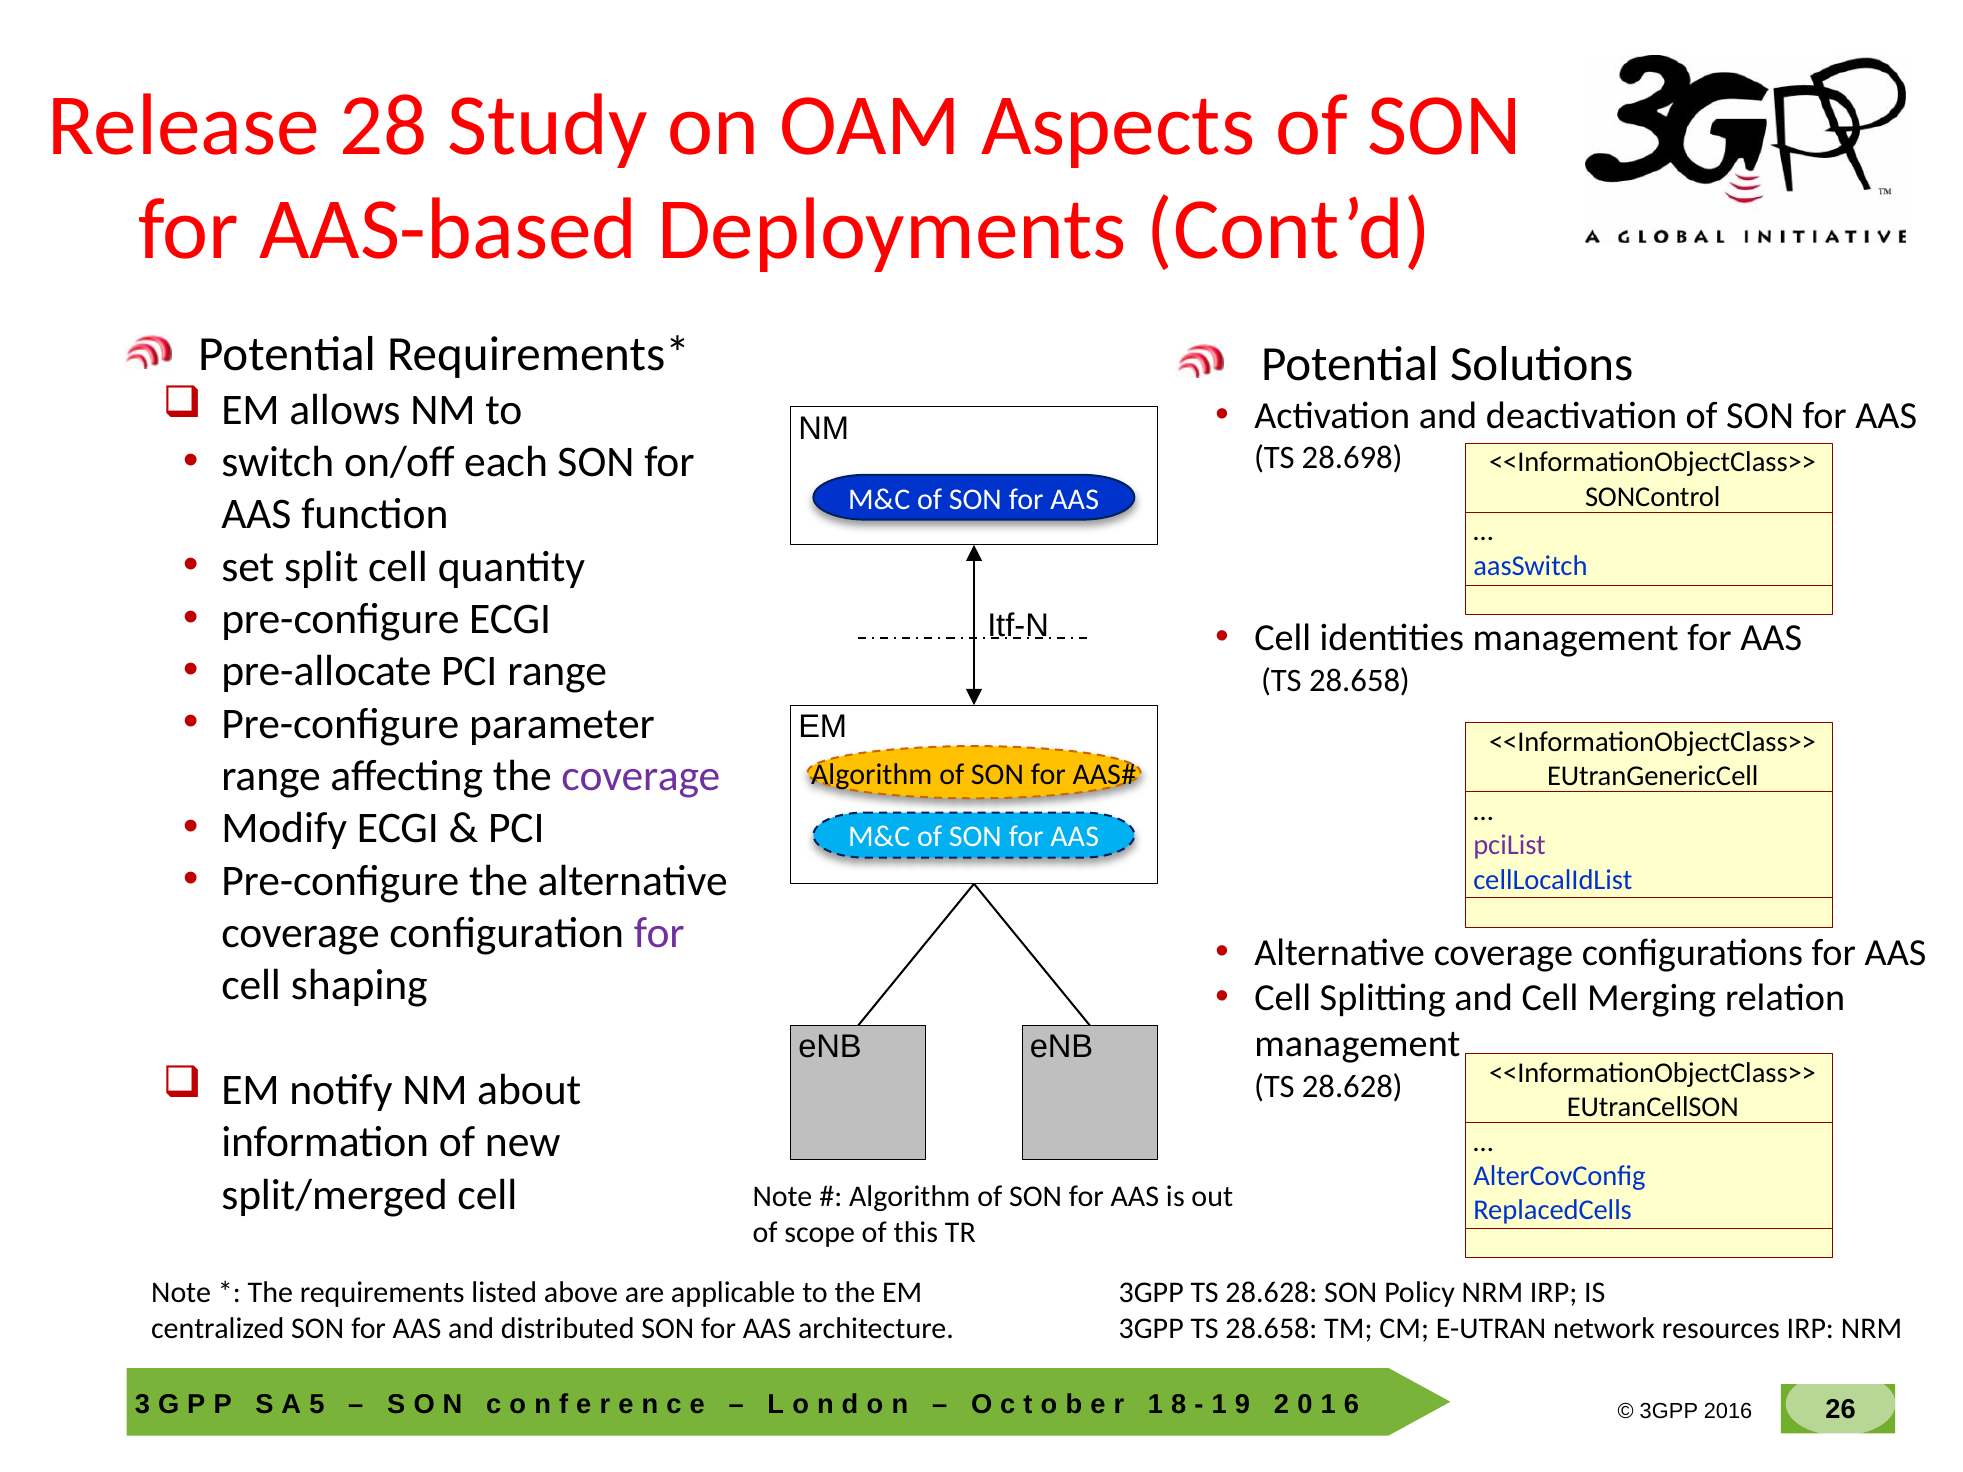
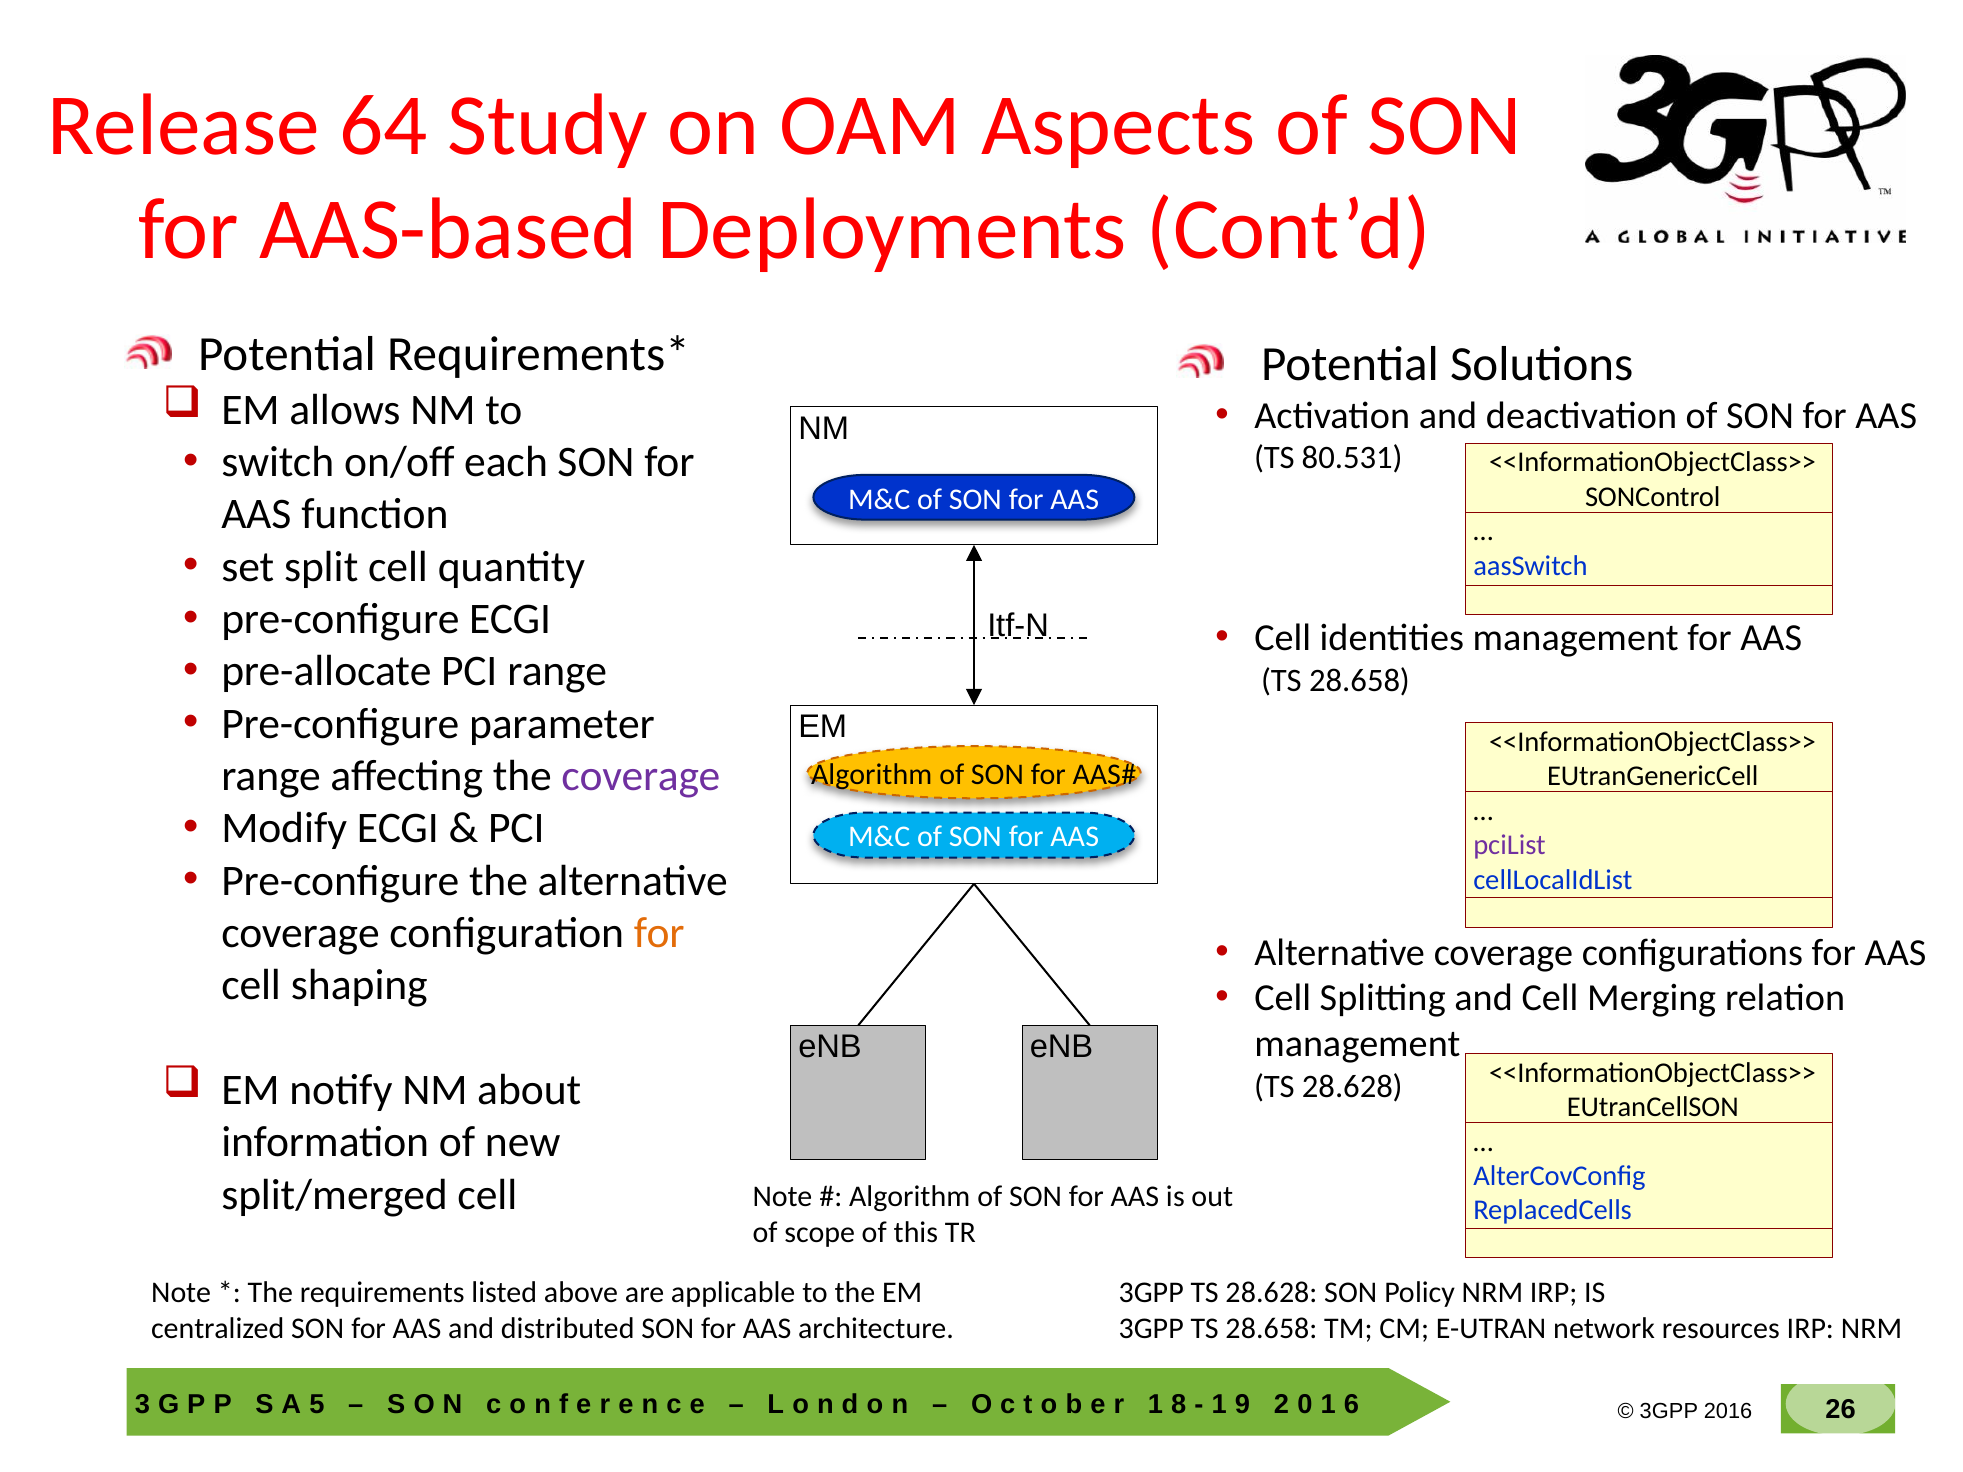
28: 28 -> 64 (384, 125)
28.698: 28.698 -> 80.531 (1352, 458)
for colour: purple -> orange (659, 933)
